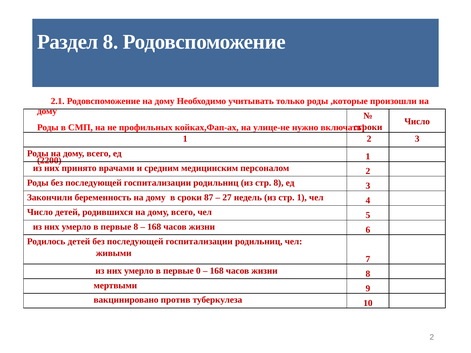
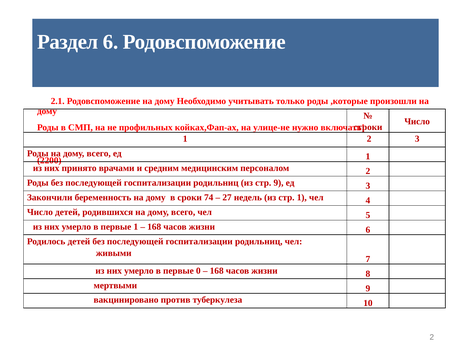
Раздел 8: 8 -> 6 (111, 42)
стр 8: 8 -> 9 (279, 183)
87: 87 -> 74 (209, 198)
первые 8: 8 -> 1 (136, 227)
